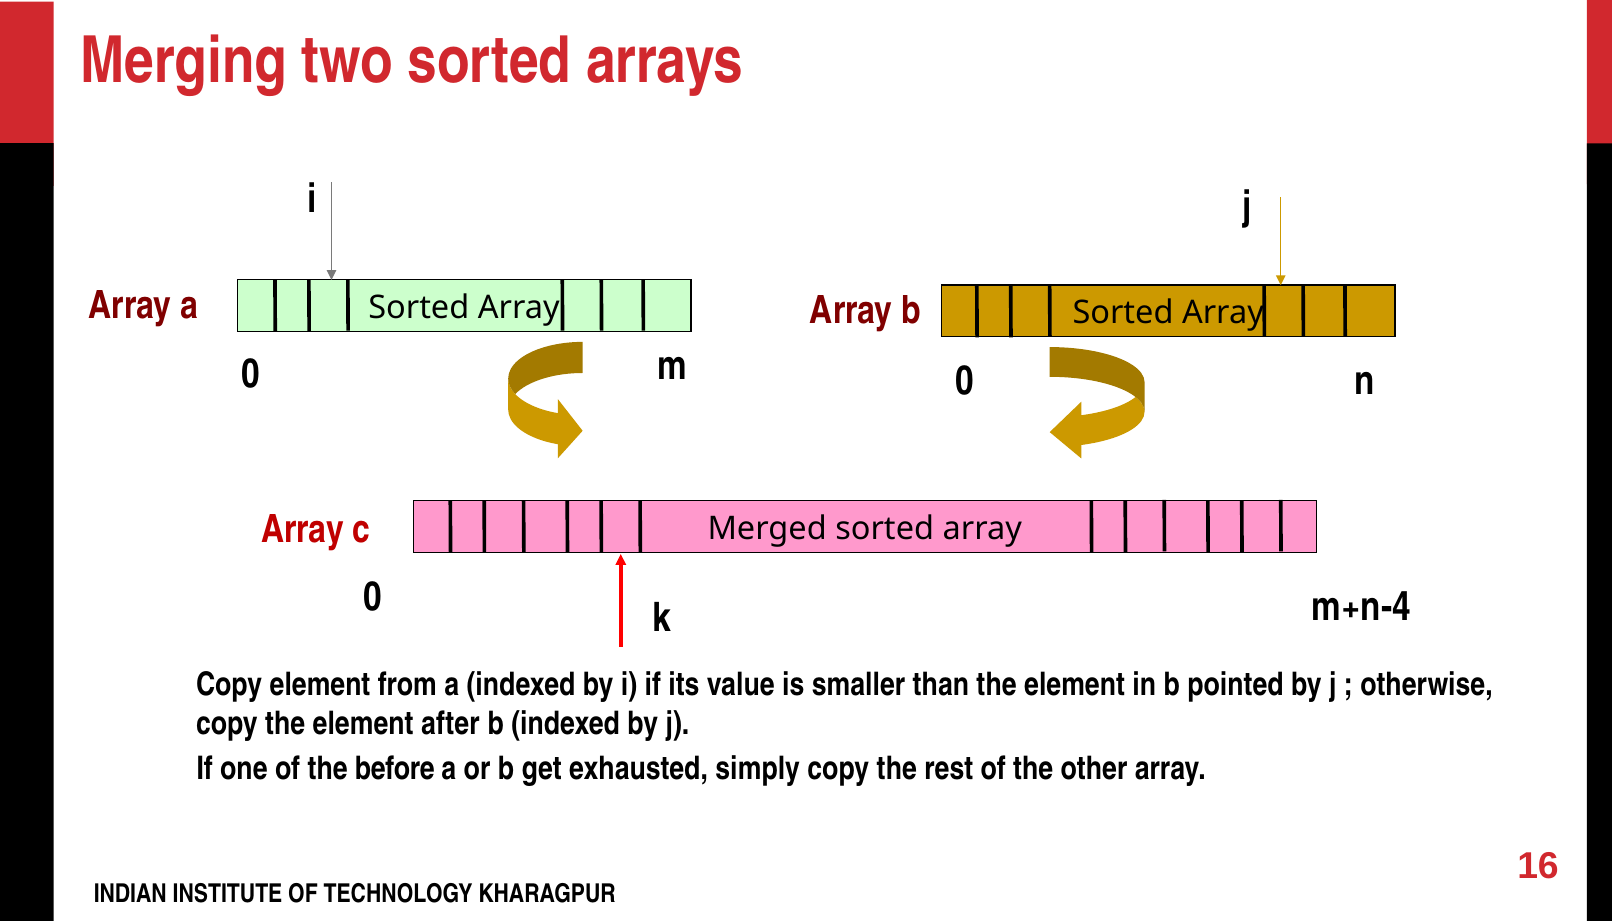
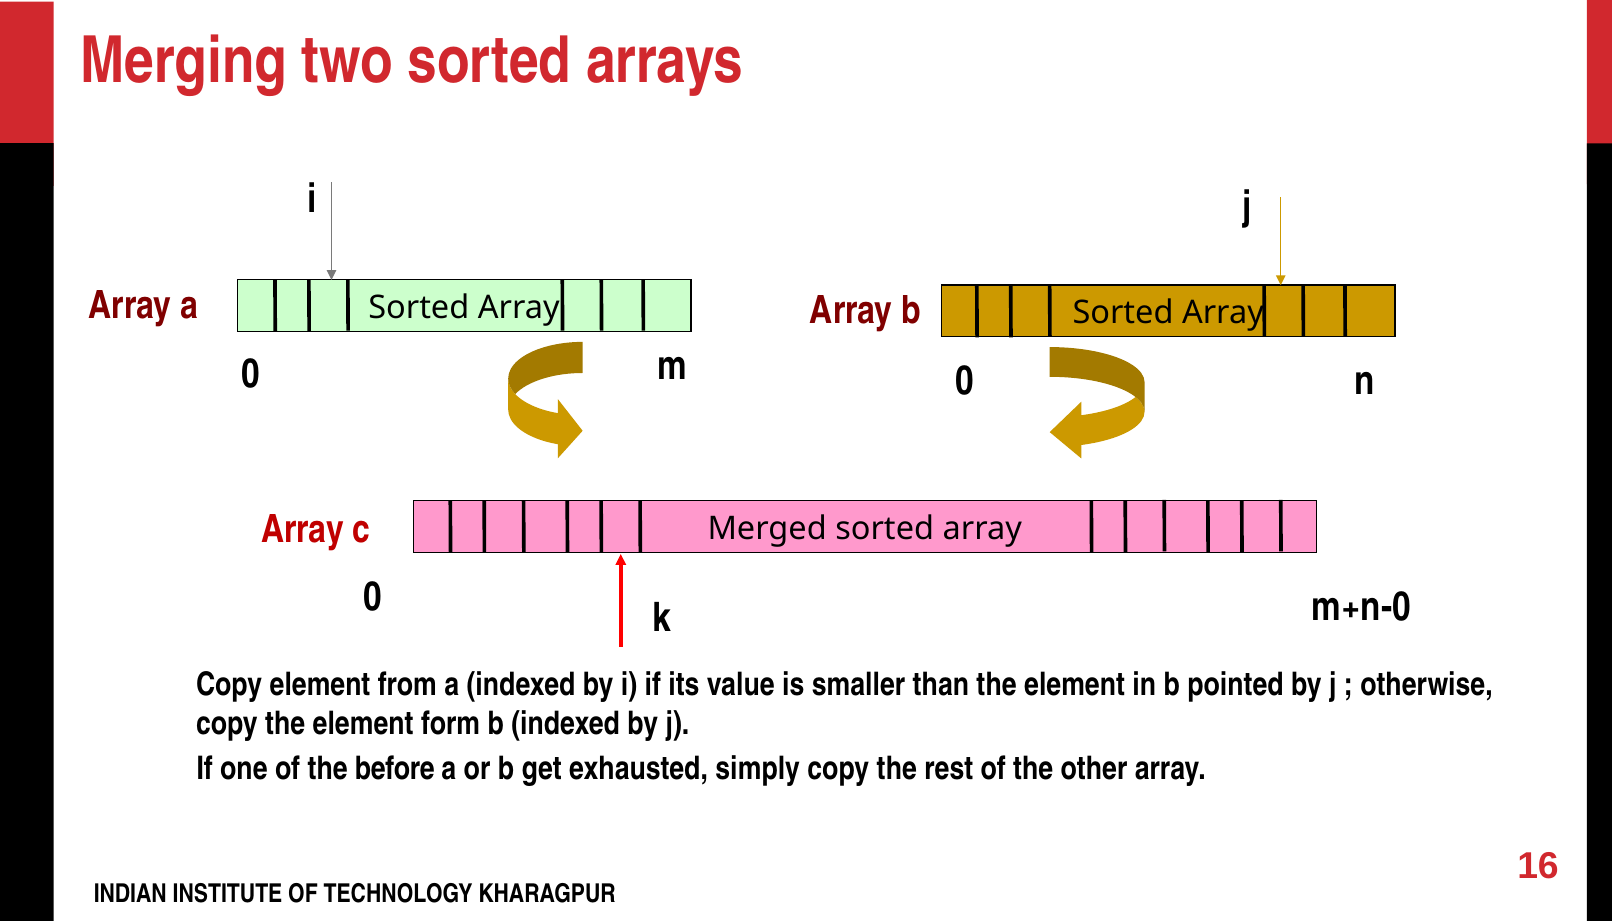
m+n-4: m+n-4 -> m+n-0 (1361, 607)
after: after -> form (451, 724)
